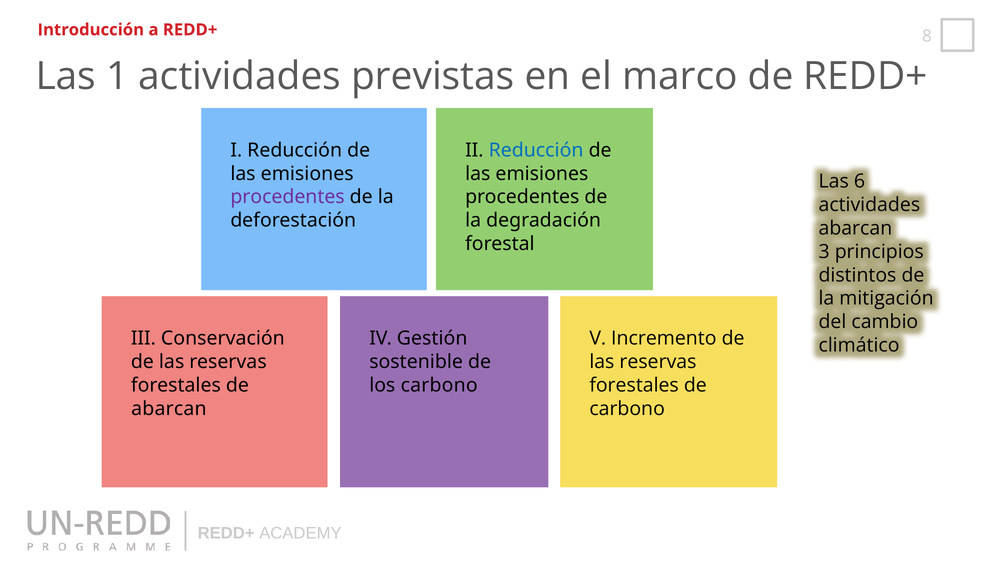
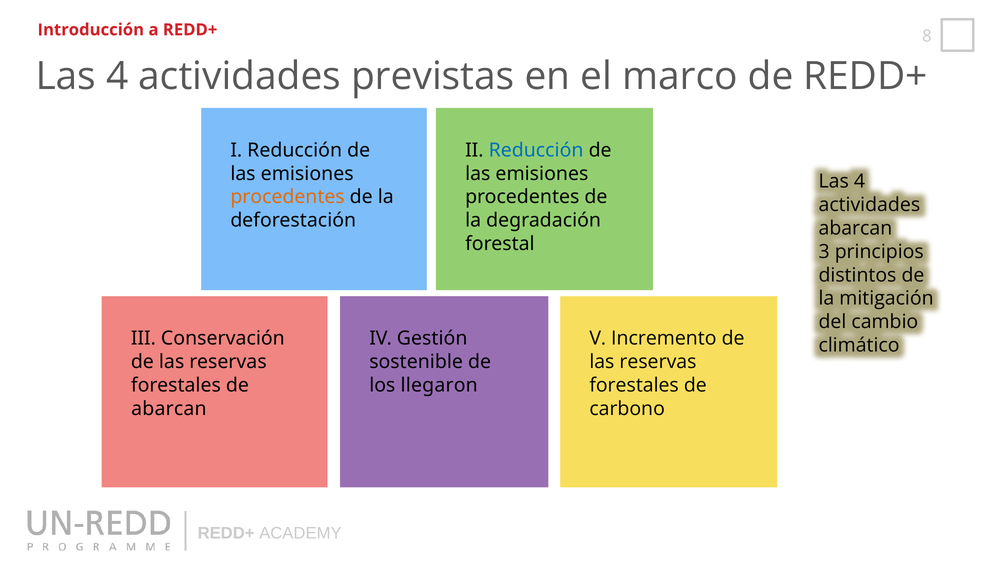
1: 1 -> 4 (117, 76)
6: 6 -> 4 (859, 181)
procedentes colour: purple -> orange (288, 197)
los carbono: carbono -> llegaron (439, 385)
